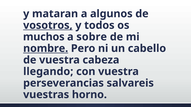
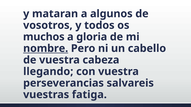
vosotros underline: present -> none (48, 25)
sobre: sobre -> gloria (92, 37)
horno: horno -> fatiga (89, 95)
